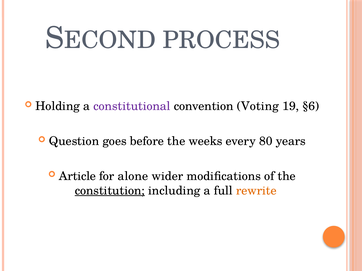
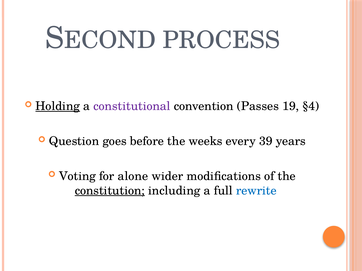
Holding underline: none -> present (58, 106)
Voting: Voting -> Passes (258, 106)
§6: §6 -> §4 (311, 106)
80: 80 -> 39 (266, 141)
Article: Article -> Voting (77, 176)
rewrite colour: orange -> blue (256, 191)
